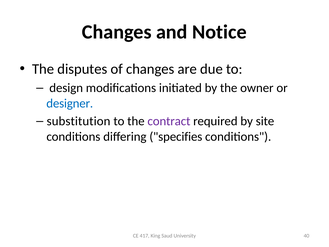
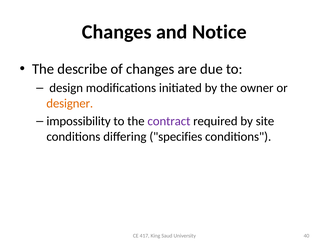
disputes: disputes -> describe (82, 69)
designer colour: blue -> orange (70, 103)
substitution: substitution -> impossibility (79, 121)
